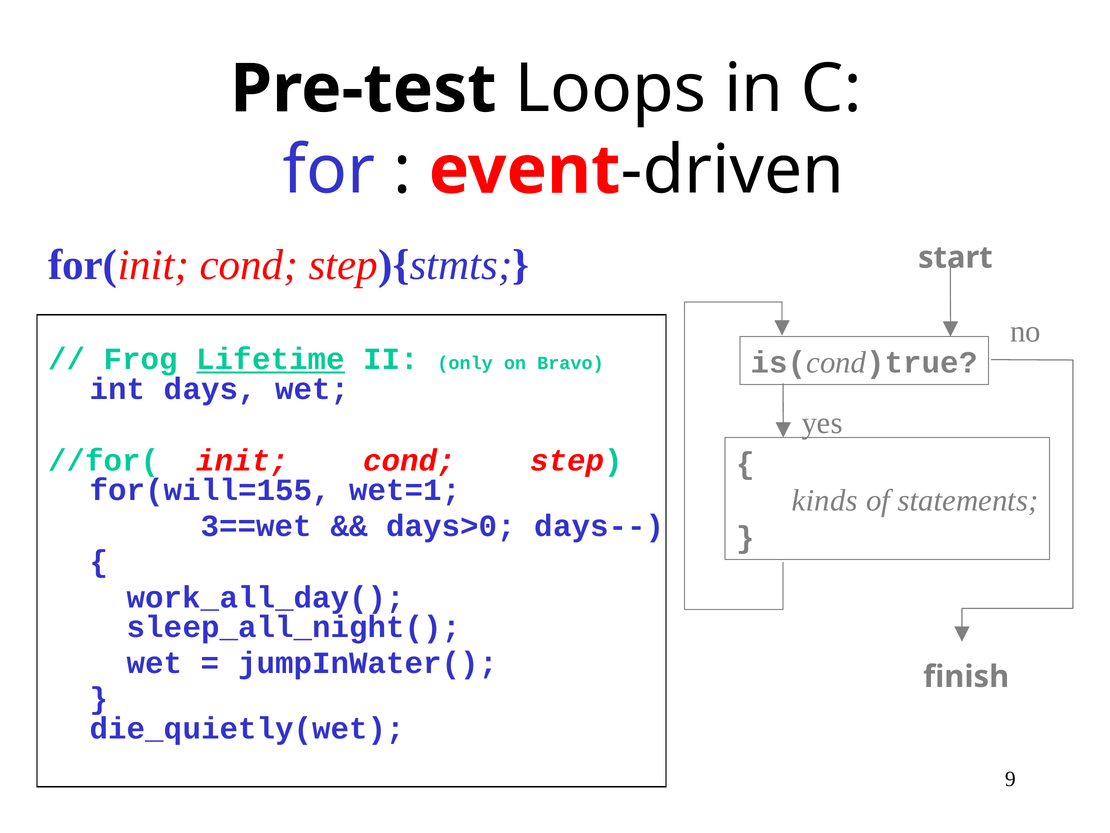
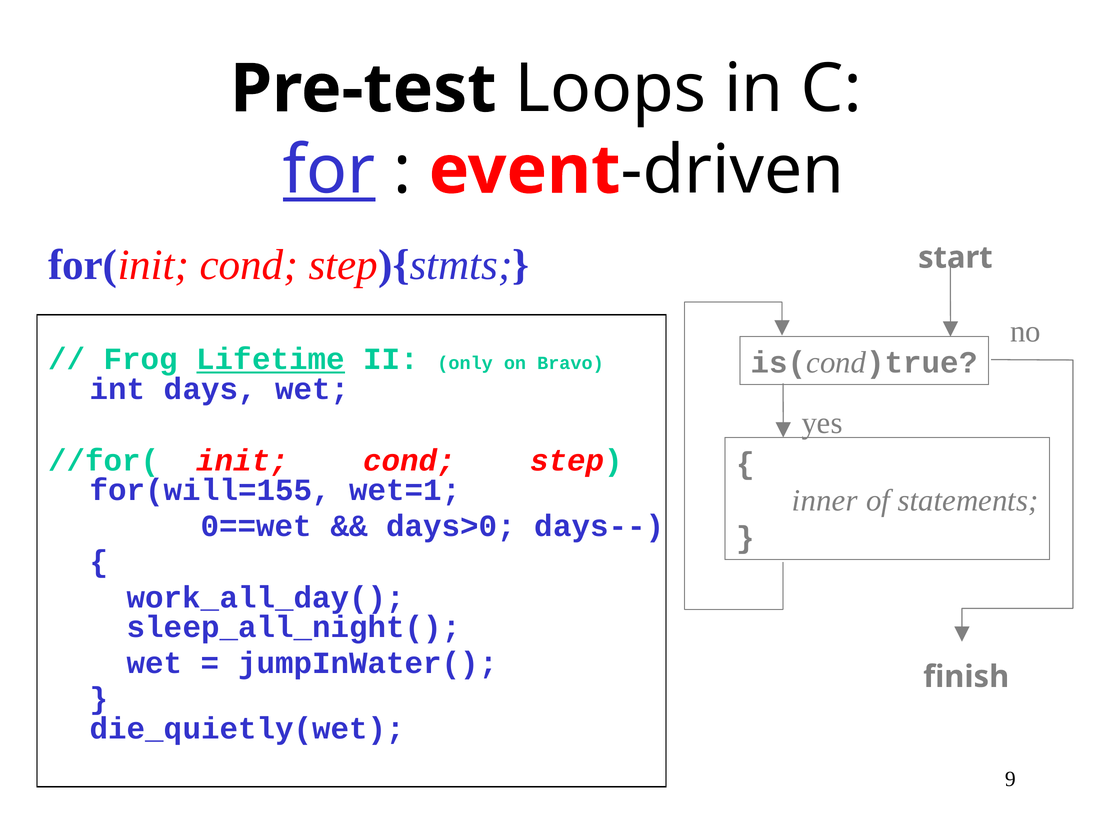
for underline: none -> present (329, 170)
kinds: kinds -> inner (825, 500)
3==wet: 3==wet -> 0==wet (256, 526)
